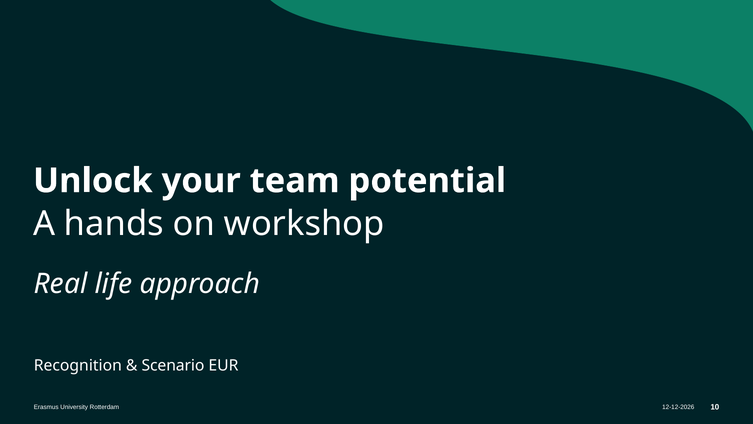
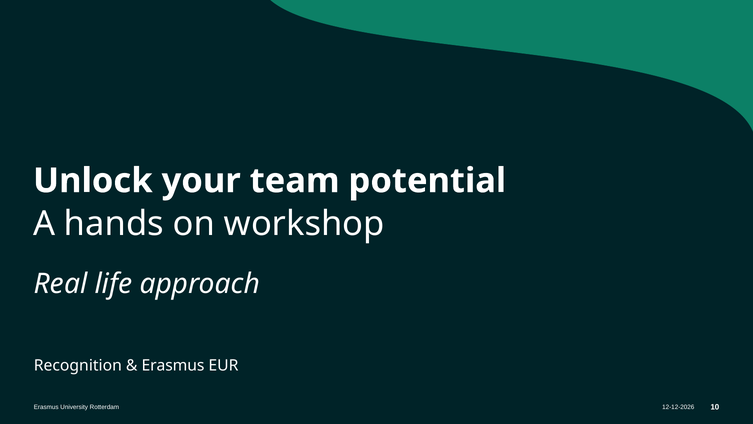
Scenario: Scenario -> Erasmus (173, 365)
